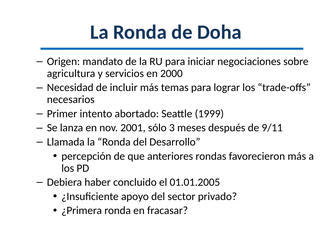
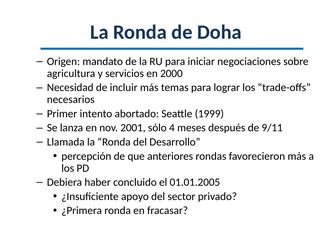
3: 3 -> 4 (172, 128)
